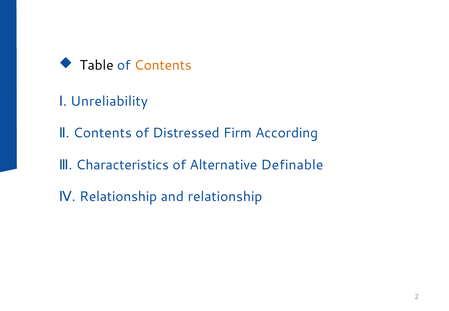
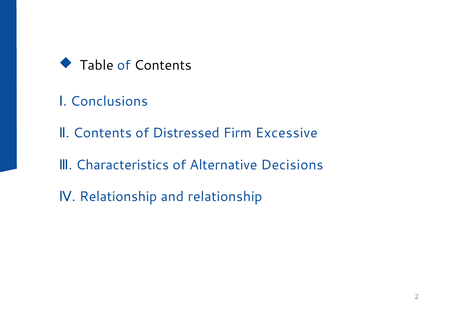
Contents colour: orange -> black (163, 65)
Unreliability: Unreliability -> Conclusions (109, 101)
According: According -> Excessive (287, 133)
Definable: Definable -> Decisions (292, 165)
